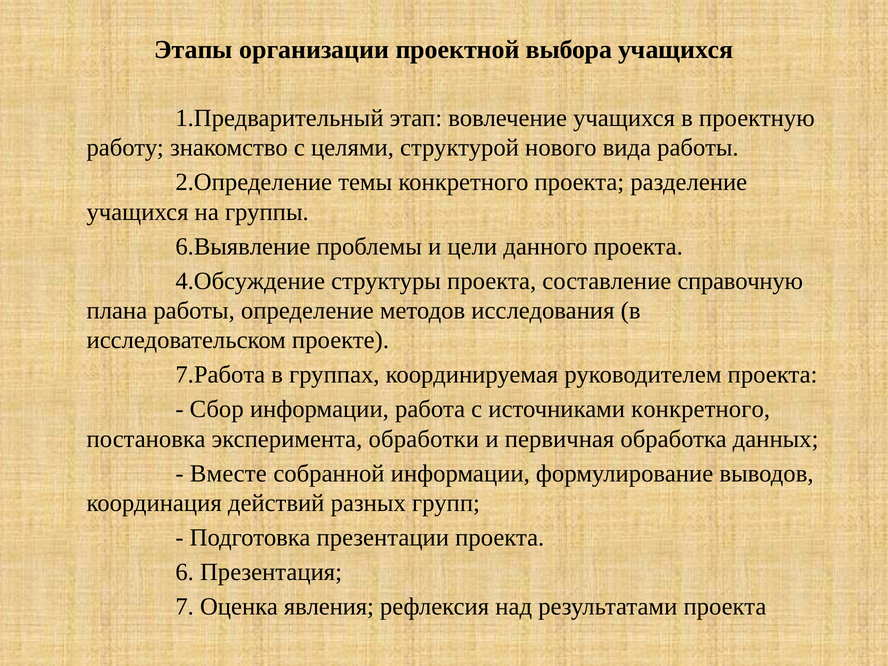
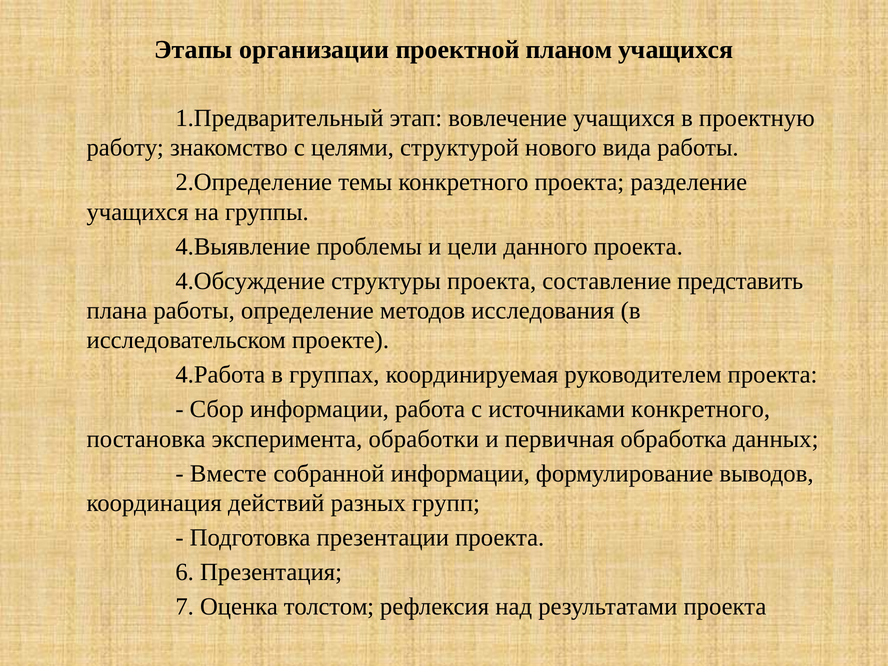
выбора: выбора -> планом (569, 50)
6.Выявление: 6.Выявление -> 4.Выявление (243, 246)
справочную: справочную -> представить (740, 281)
7.Работа: 7.Работа -> 4.Работа (220, 375)
явления: явления -> толстом (329, 607)
